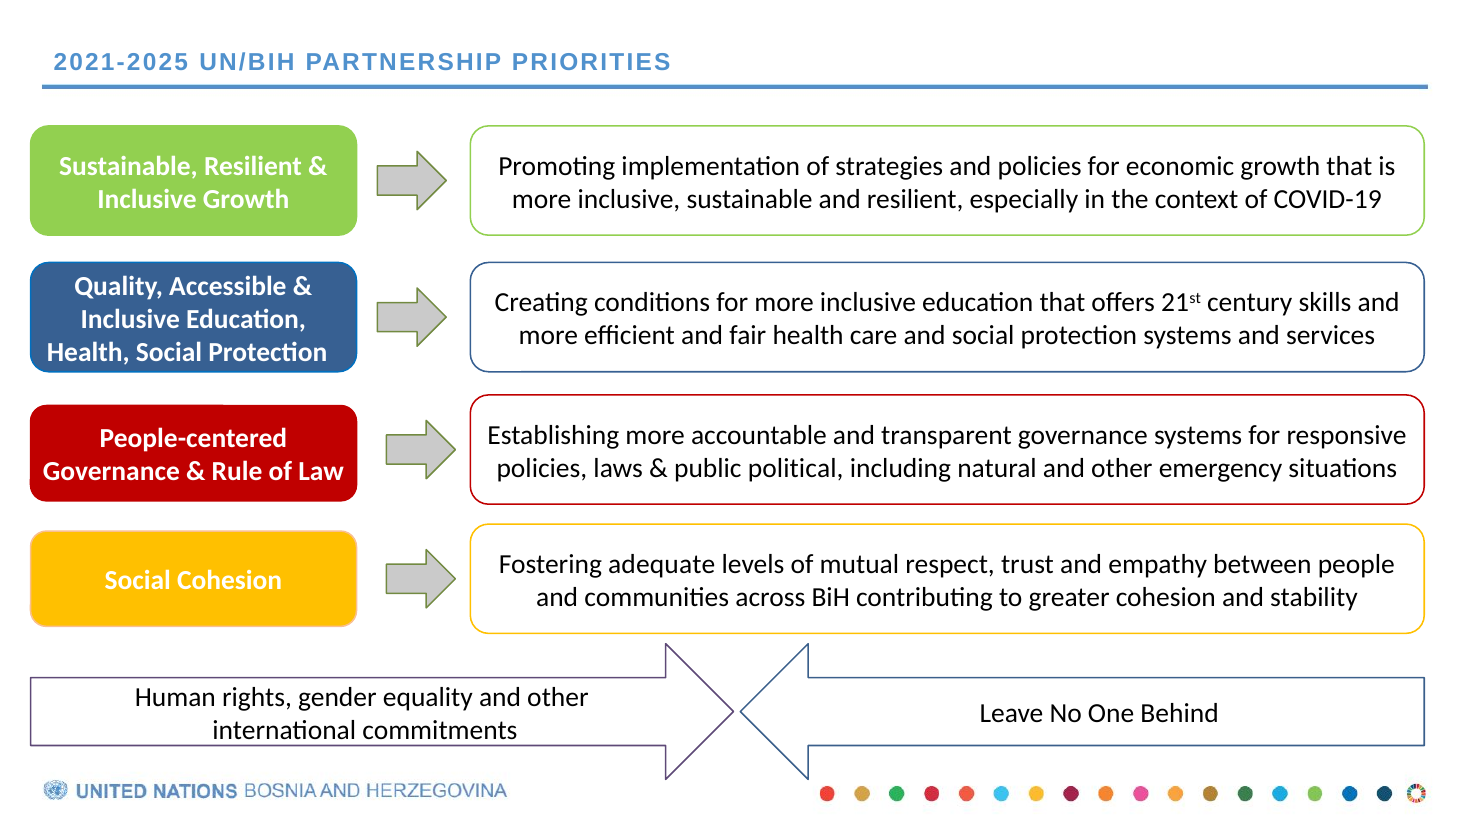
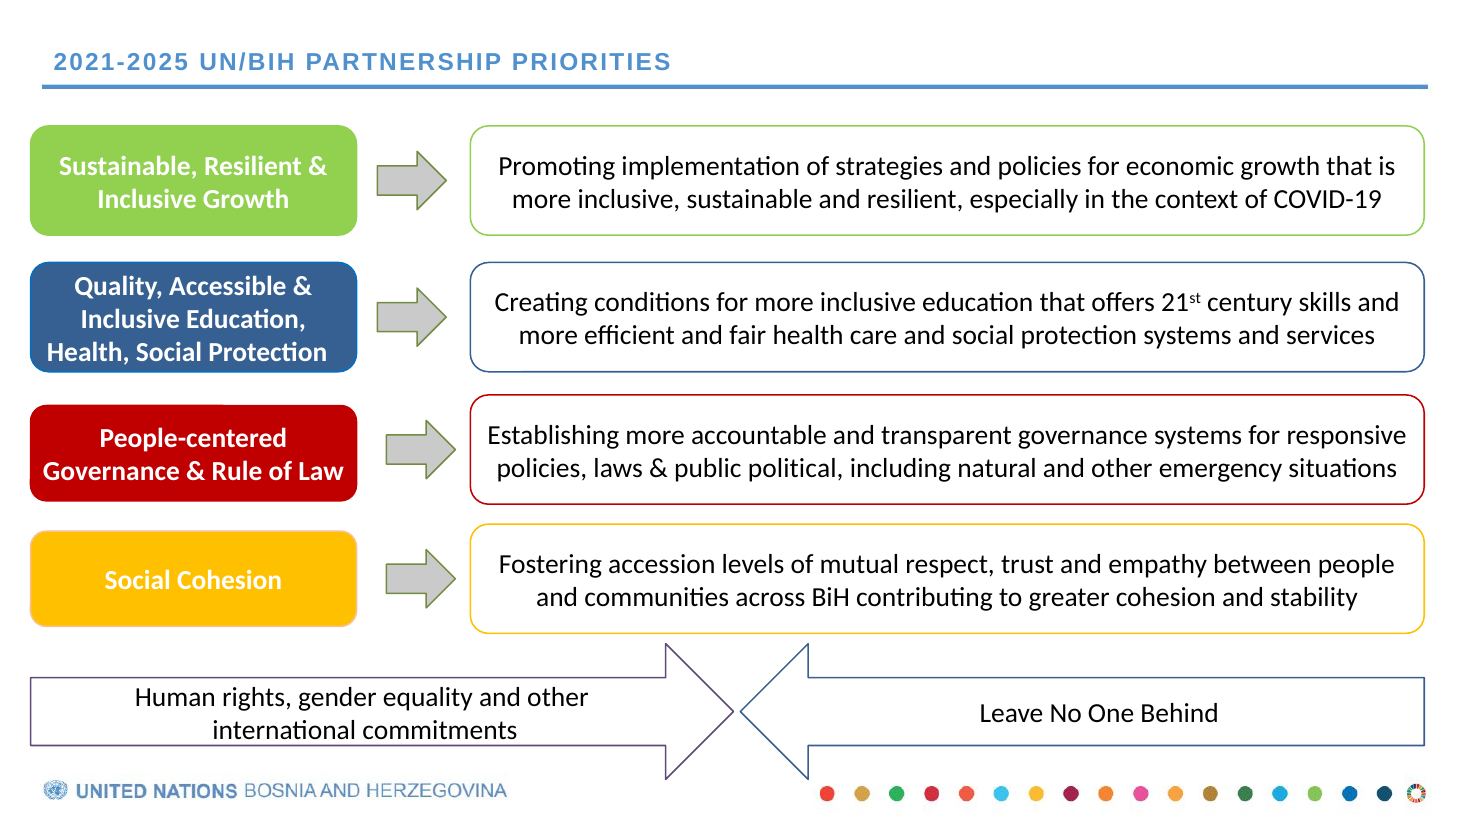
adequate: adequate -> accession (662, 564)
